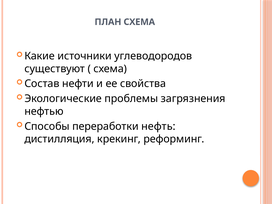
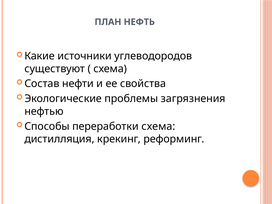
ПЛАН СХЕМА: СХЕМА -> НЕФТЬ (139, 22)
переработки нефть: нефть -> схема (158, 126)
